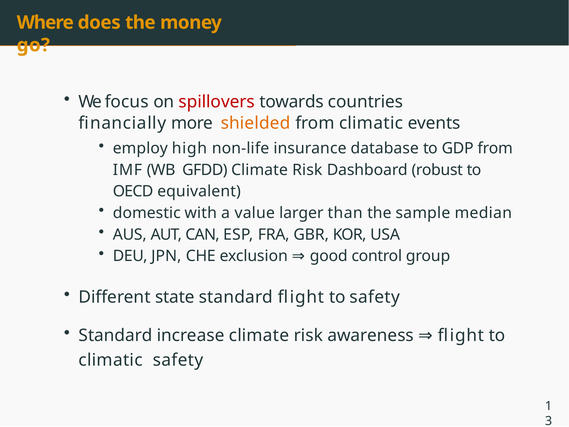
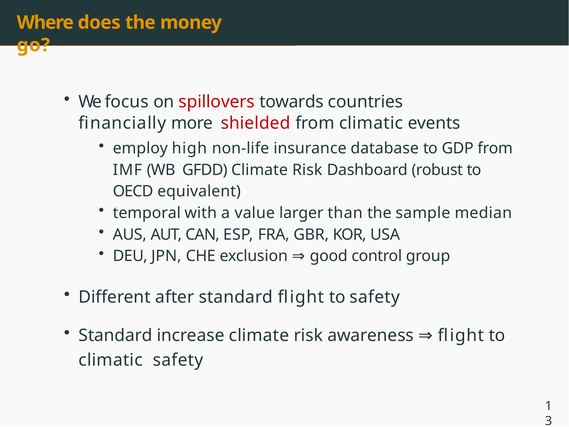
shielded colour: orange -> red (256, 123)
domestic: domestic -> temporal (147, 213)
state: state -> after (175, 297)
